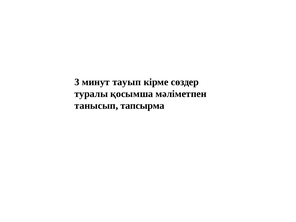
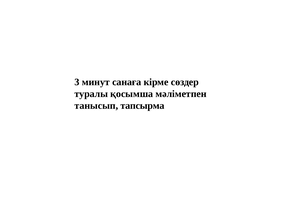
тауып: тауып -> санаға (127, 82)
